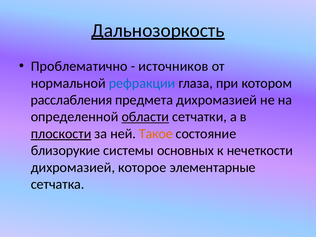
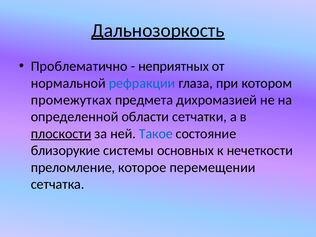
источников: источников -> неприятных (174, 66)
расслабления: расслабления -> промежутках (71, 100)
области underline: present -> none (145, 117)
Такое colour: orange -> blue (156, 134)
дихромазией: дихромазией -> преломление (73, 167)
элементарные: элементарные -> перемещении (213, 167)
